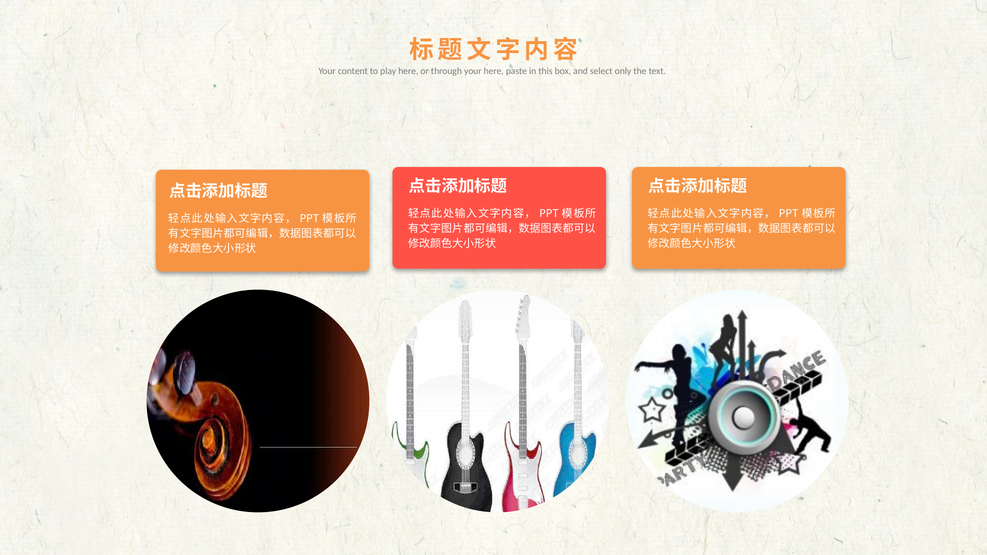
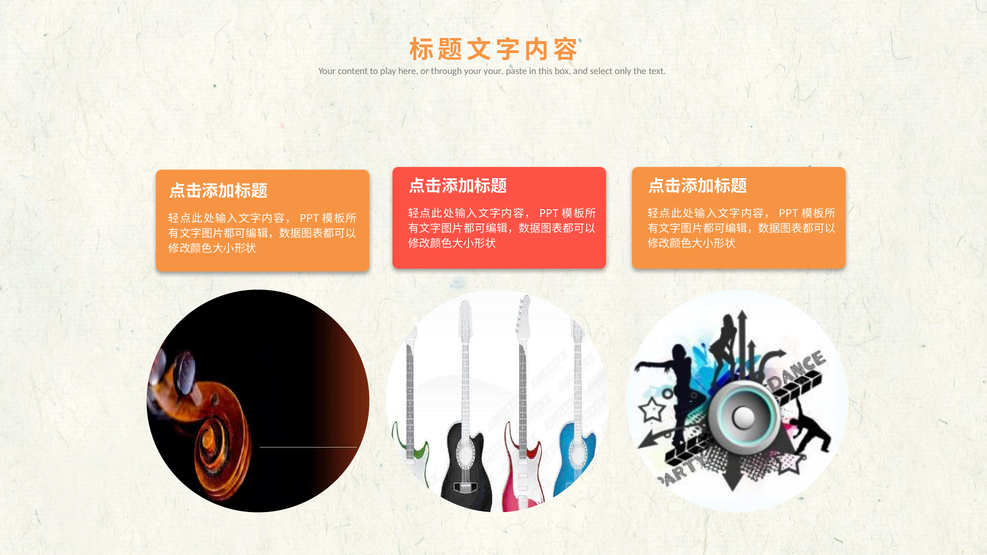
your here: here -> your (494, 71)
